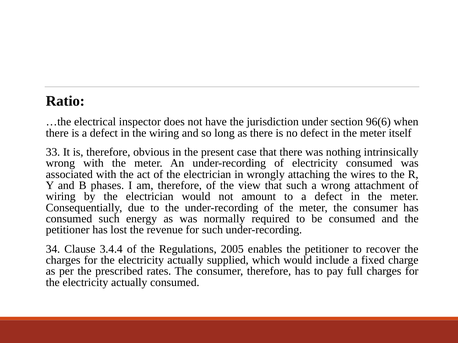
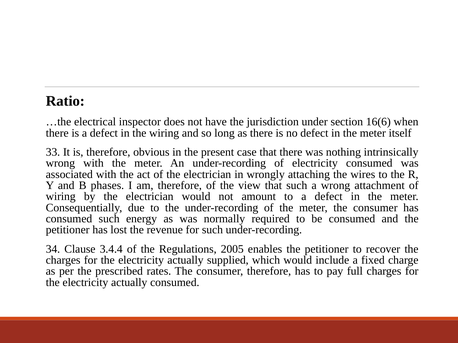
96(6: 96(6 -> 16(6 (378, 122)
